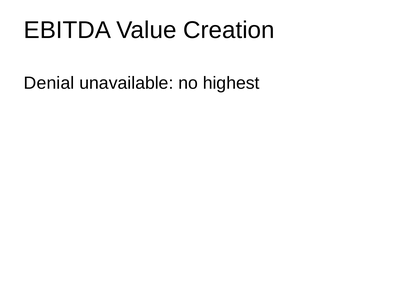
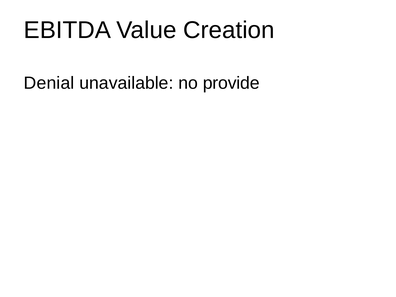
highest: highest -> provide (231, 83)
